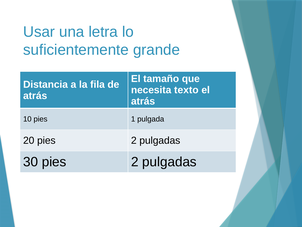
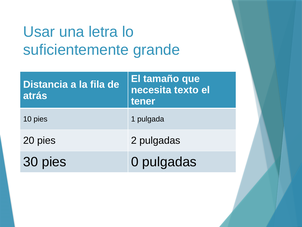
atrás: atrás -> tener (143, 101)
30 pies 2: 2 -> 0 (135, 162)
